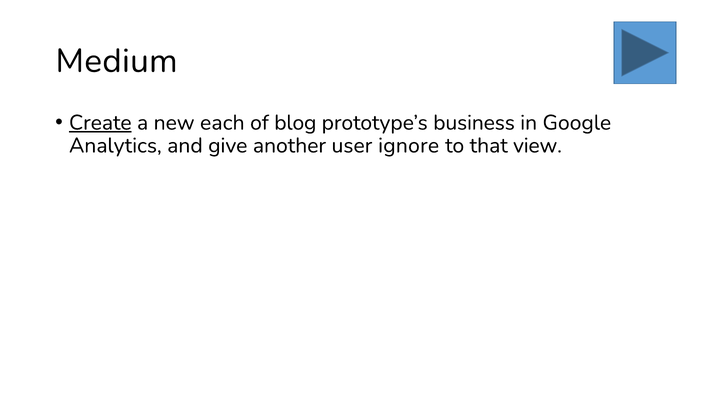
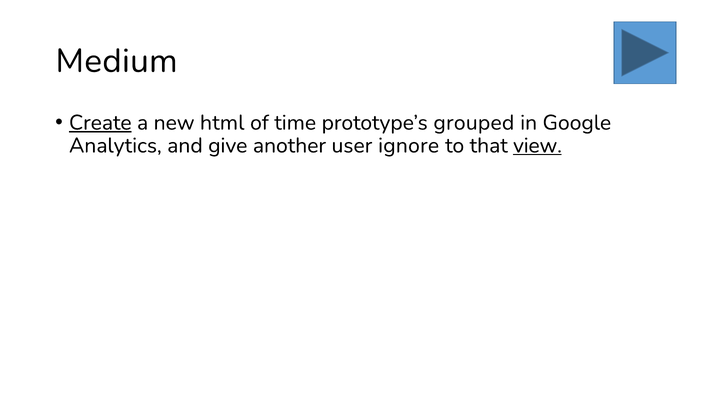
each: each -> html (222, 123)
blog: blog -> time (295, 123)
business: business -> grouped (474, 123)
view underline: none -> present (537, 146)
